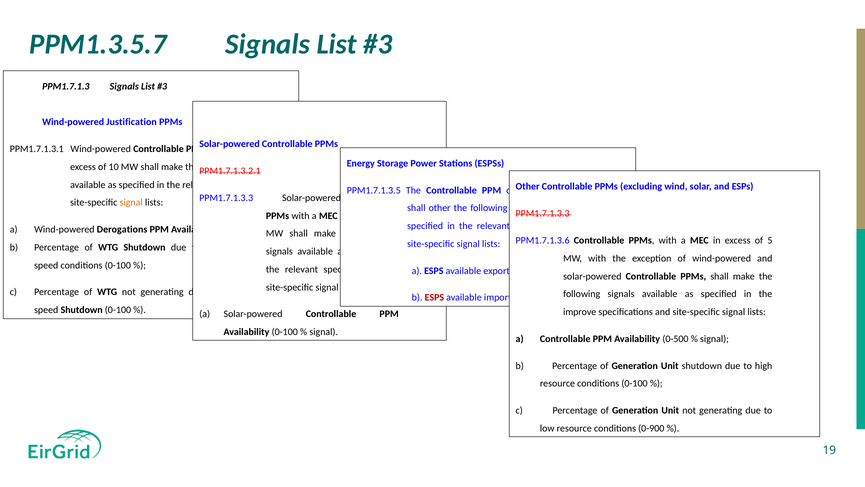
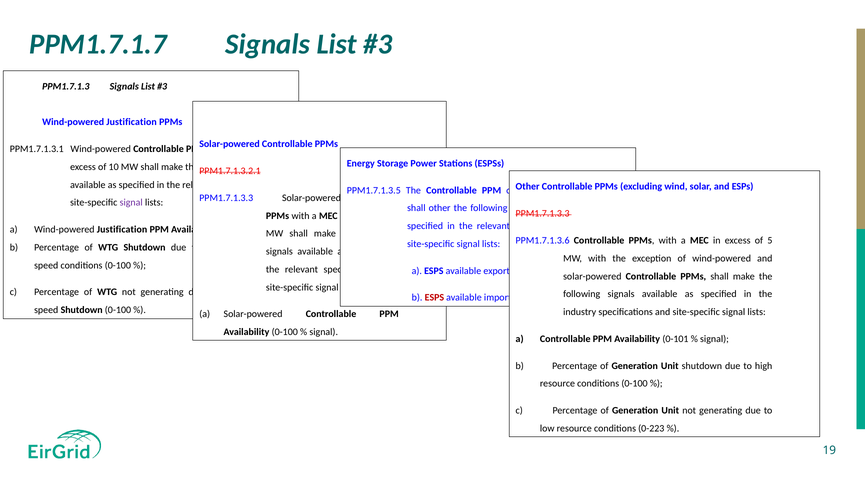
PPM1.3.5.7: PPM1.3.5.7 -> PPM1.7.1.7 (98, 44)
signal colour: orange -> purple (131, 202)
a Wind-powered Derogations: Derogations -> Justification (122, 229)
improve: improve -> industry (580, 312)
0-500: 0-500 -> 0-101 (675, 339)
0-900: 0-900 -> 0-223 (651, 428)
